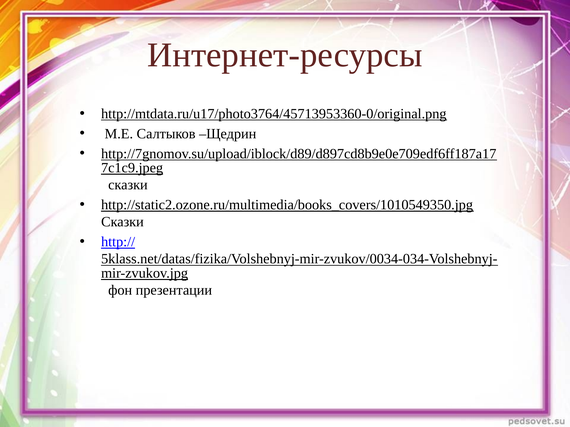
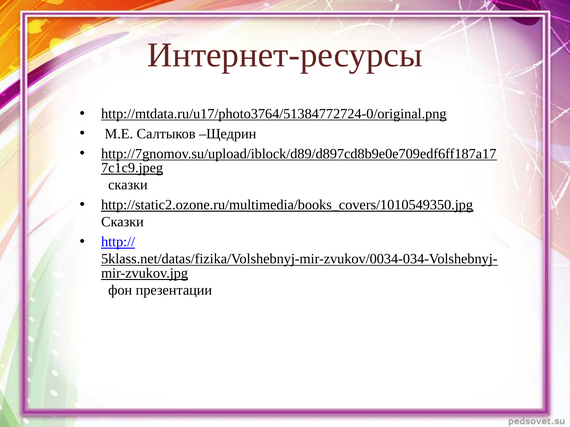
http://mtdata.ru/u17/photo3764/45713953360-0/original.png: http://mtdata.ru/u17/photo3764/45713953360-0/original.png -> http://mtdata.ru/u17/photo3764/51384772724-0/original.png (274, 114)
